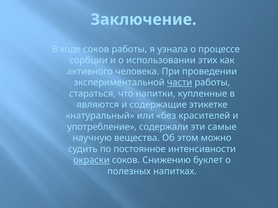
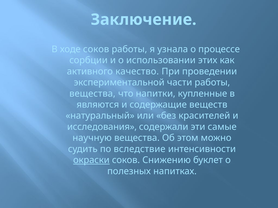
человека: человека -> качество (137, 72)
части underline: present -> none (180, 83)
стараться: стараться -> вещества (92, 94)
этикетке: этикетке -> веществ (208, 105)
употребление: употребление -> исследования (102, 127)
постоянное: постоянное -> вследствие (140, 149)
